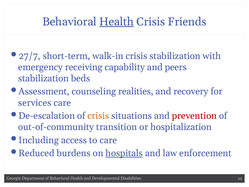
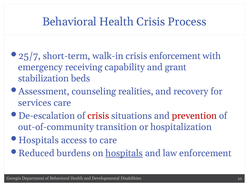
Health underline: present -> none (117, 22)
Friends: Friends -> Process (187, 22)
27/7: 27/7 -> 25/7 (30, 56)
crisis stabilization: stabilization -> enforcement (175, 56)
peers: peers -> grant (176, 67)
crisis colour: orange -> red (98, 116)
Including: Including -> Hospitals (39, 140)
